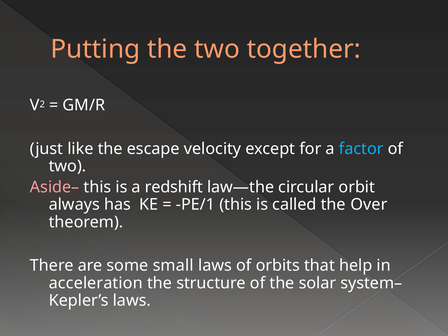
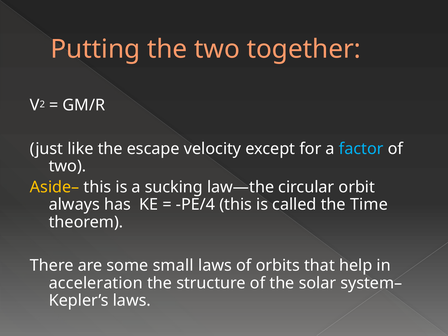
Aside– colour: pink -> yellow (55, 187)
redshift: redshift -> sucking (174, 187)
PE/1: PE/1 -> PE/4 (196, 205)
Over: Over -> Time (369, 205)
